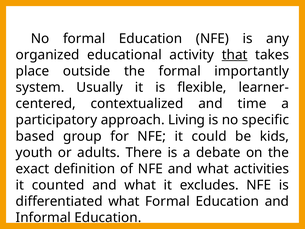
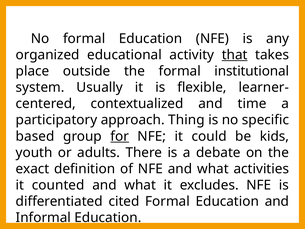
importantly: importantly -> institutional (252, 71)
Living: Living -> Thing (186, 120)
for underline: none -> present (120, 136)
differentiated what: what -> cited (124, 201)
